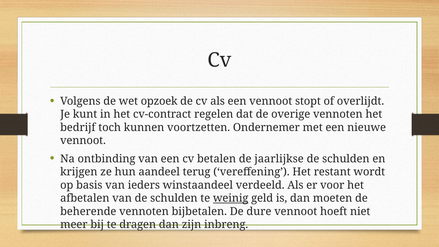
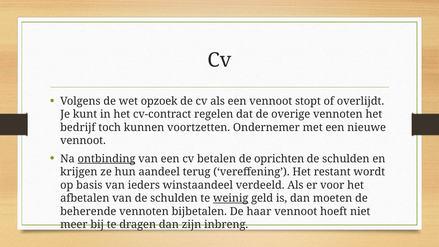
ontbinding underline: none -> present (107, 159)
jaarlijkse: jaarlijkse -> oprichten (279, 159)
dure: dure -> haar (259, 211)
